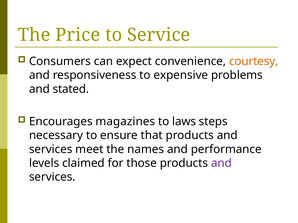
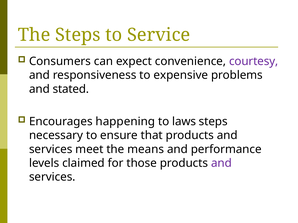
The Price: Price -> Steps (78, 35)
courtesy colour: orange -> purple (254, 61)
magazines: magazines -> happening (125, 122)
names: names -> means (146, 150)
